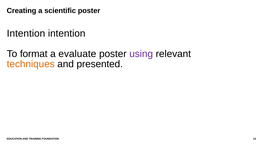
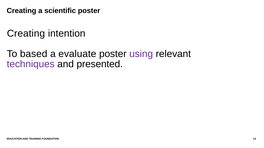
Intention: Intention -> Creating (26, 33)
format: format -> based (34, 54)
techniques colour: orange -> purple (31, 64)
